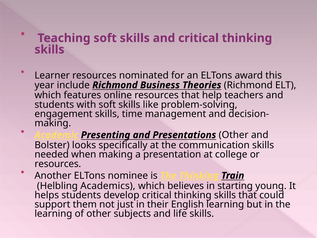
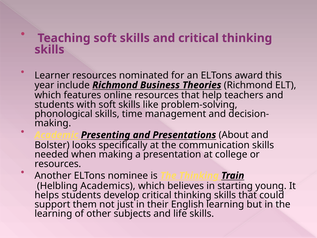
engagement: engagement -> phonological (64, 114)
Presentations Other: Other -> About (234, 135)
